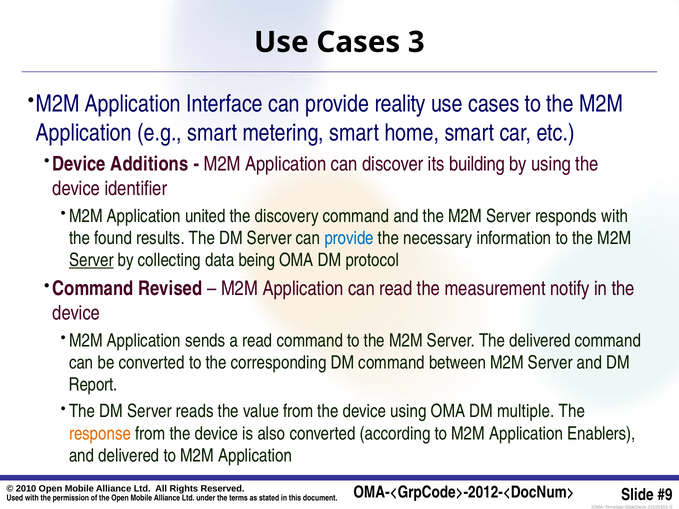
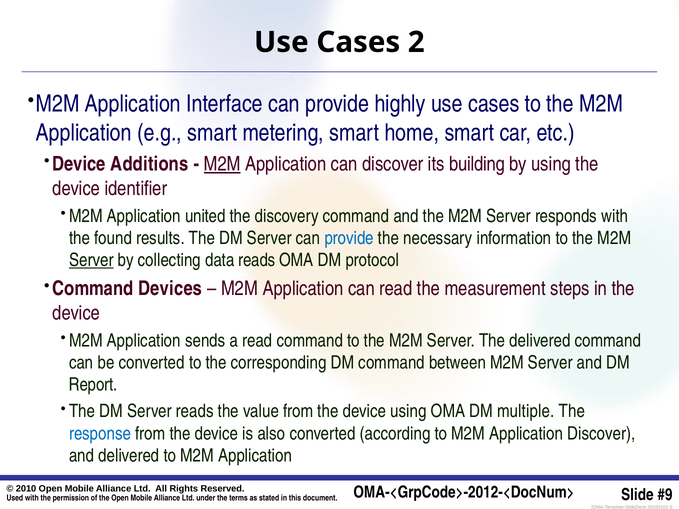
3: 3 -> 2 (416, 42)
reality: reality -> highly (400, 104)
M2M underline: none -> present (222, 164)
data being: being -> reads (257, 260)
Revised: Revised -> Devices (170, 289)
notify: notify -> steps (570, 289)
response colour: orange -> blue (100, 434)
Application Enablers: Enablers -> Discover (601, 434)
